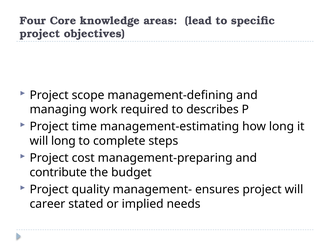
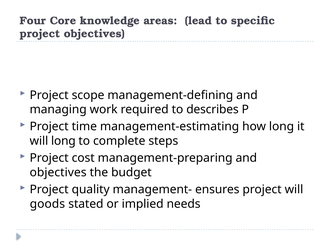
contribute: contribute -> objectives (58, 172)
career: career -> goods (47, 203)
